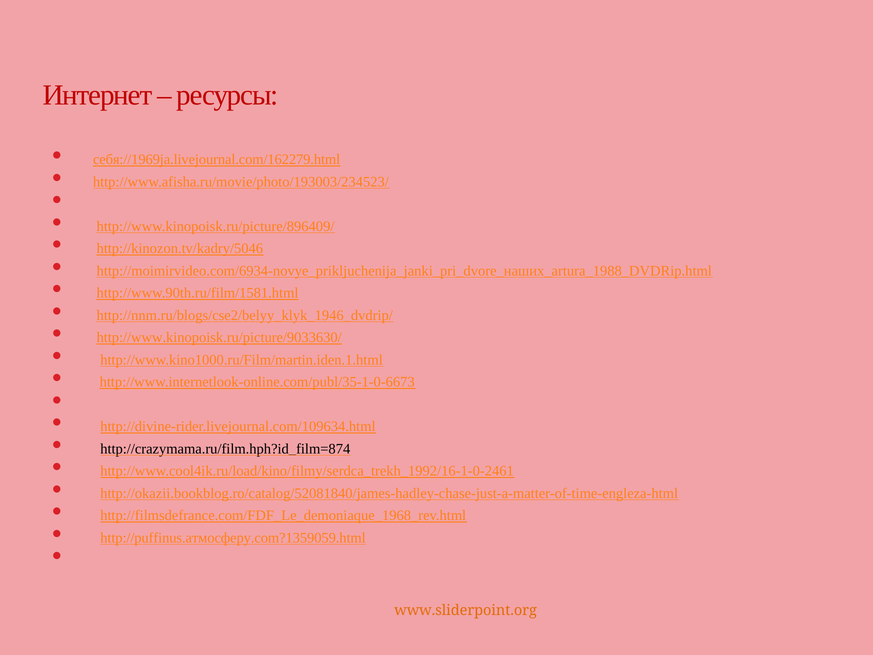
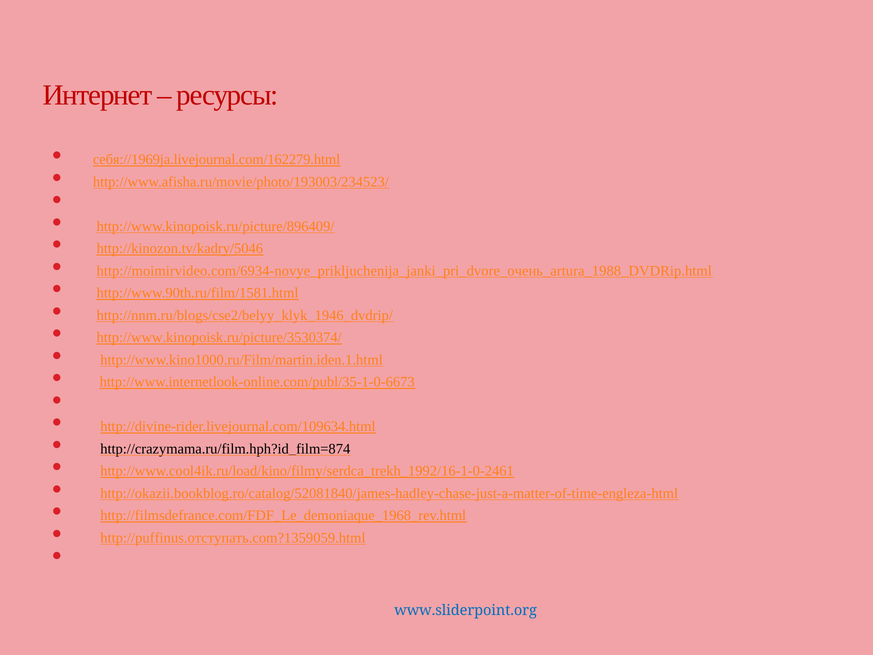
http://moimirvideo.com/6934-novye_prikljuchenija_janki_pri_dvore_наших_artura_1988_DVDRip.html: http://moimirvideo.com/6934-novye_prikljuchenija_janki_pri_dvore_наших_artura_1988_DVDRip.html -> http://moimirvideo.com/6934-novye_prikljuchenija_janki_pri_dvore_очень_artura_1988_DVDRip.html (404, 271)
http://www.kinopoisk.ru/picture/9033630/: http://www.kinopoisk.ru/picture/9033630/ -> http://www.kinopoisk.ru/picture/3530374/ (219, 337)
http://puffinus.атмосферу.com?1359059.html: http://puffinus.атмосферу.com?1359059.html -> http://puffinus.отступать.com?1359059.html (233, 538)
www.sliderpoint.org colour: orange -> blue (466, 610)
